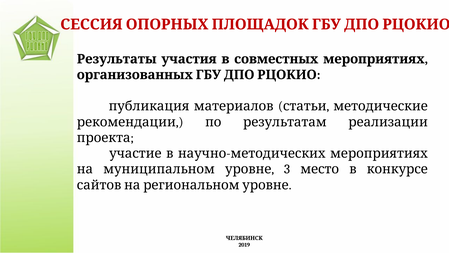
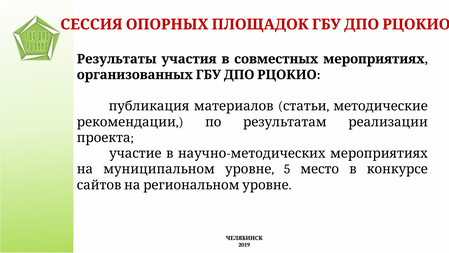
3: 3 -> 5 (287, 169)
